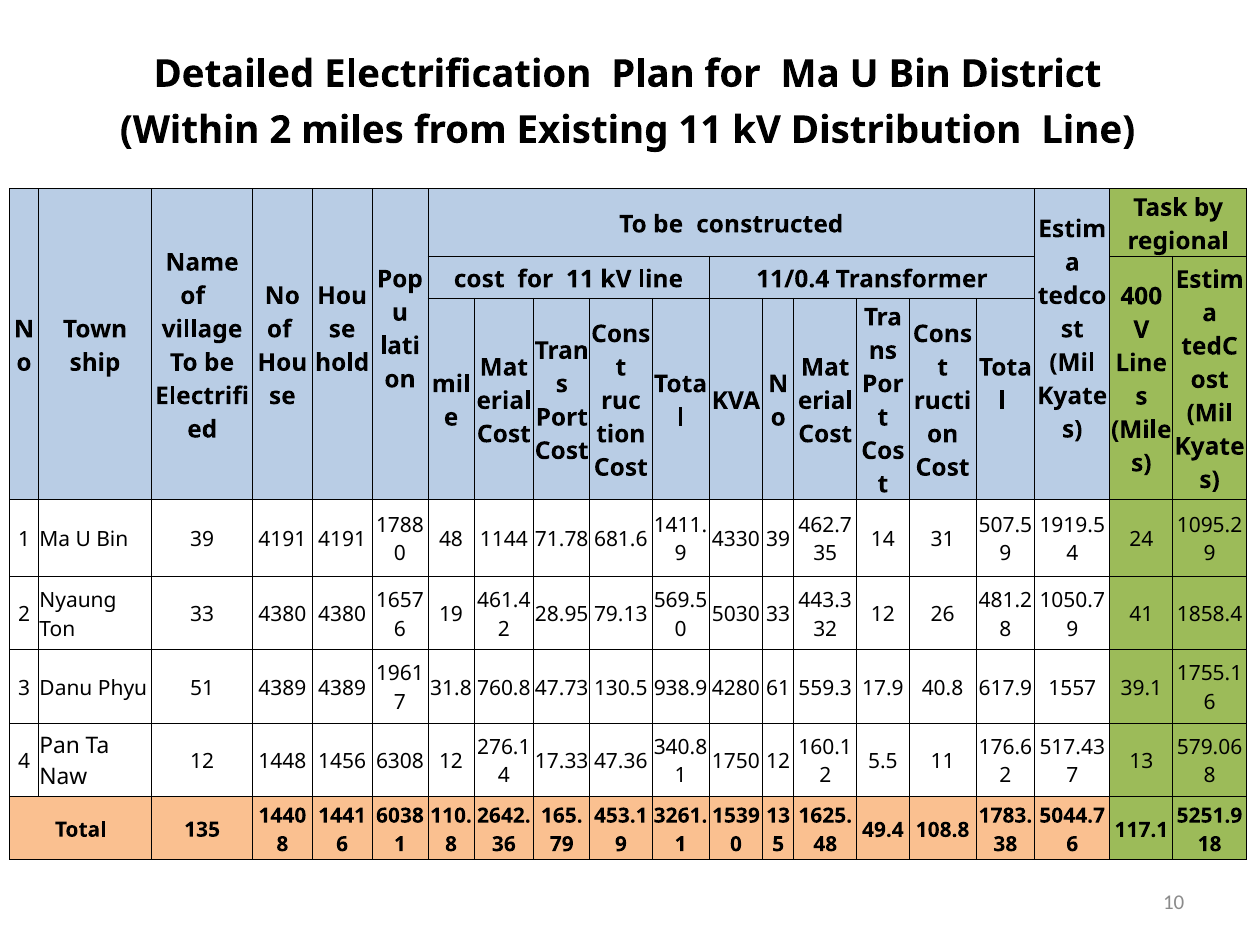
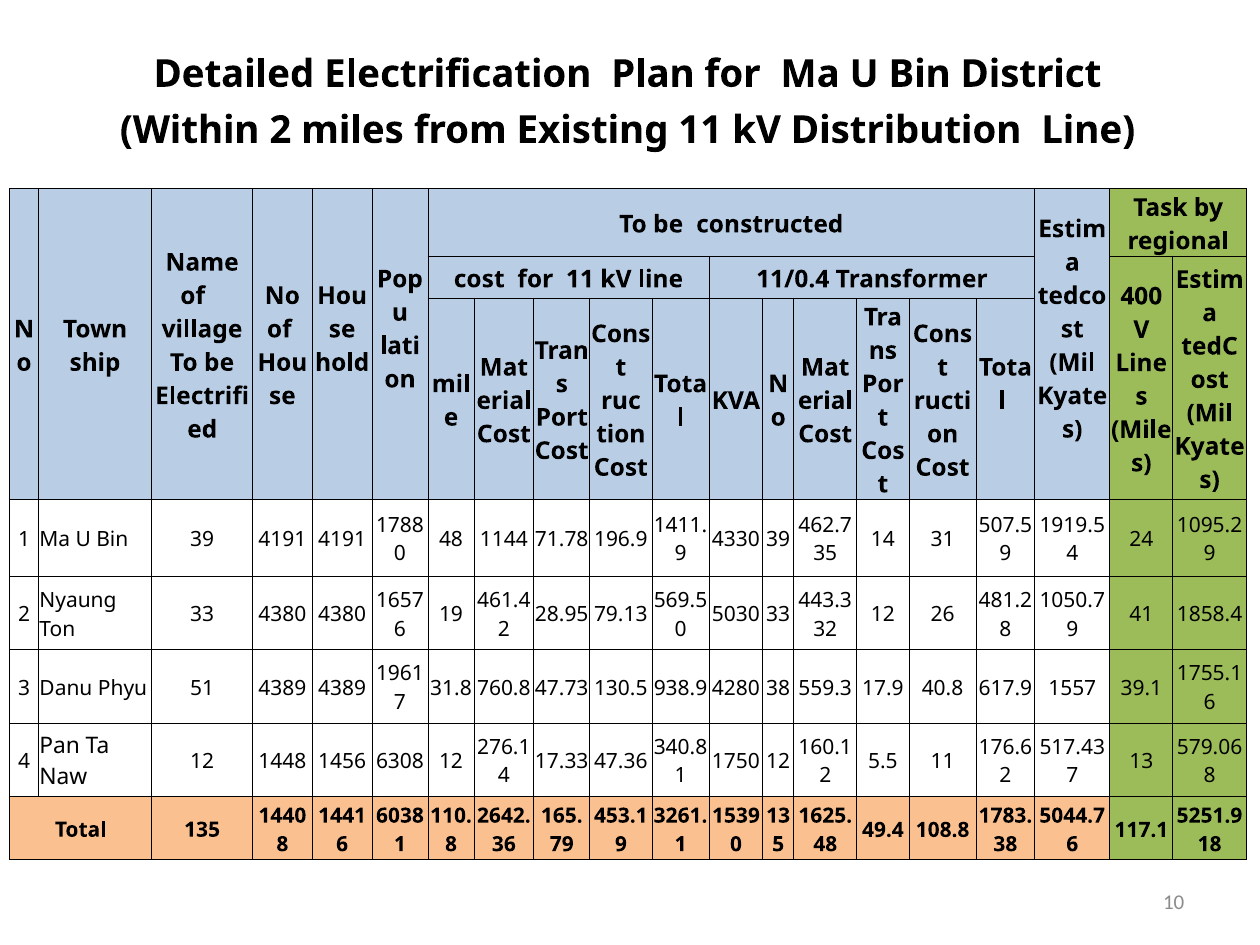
681.6: 681.6 -> 196.9 (621, 540)
61: 61 -> 38 (778, 688)
